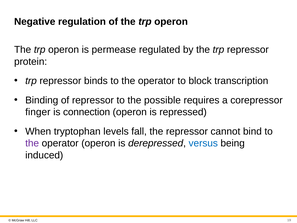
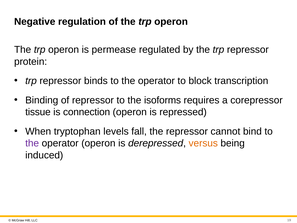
possible: possible -> isoforms (163, 100)
finger: finger -> tissue (38, 112)
versus colour: blue -> orange (203, 143)
